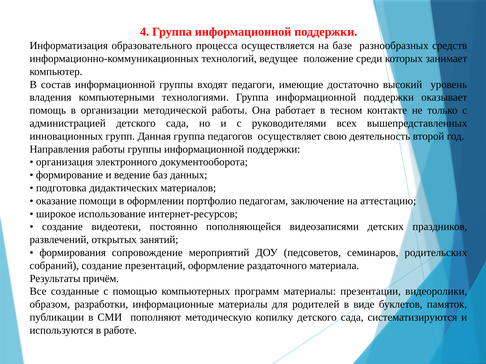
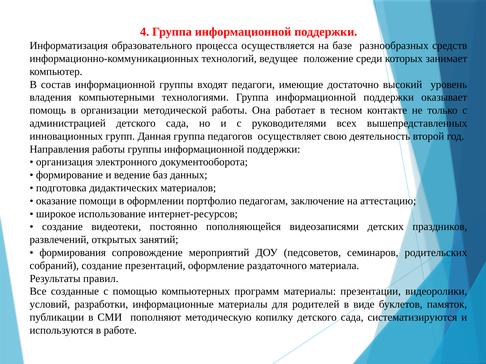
причём: причём -> правил (101, 279)
образом: образом -> условий (50, 305)
